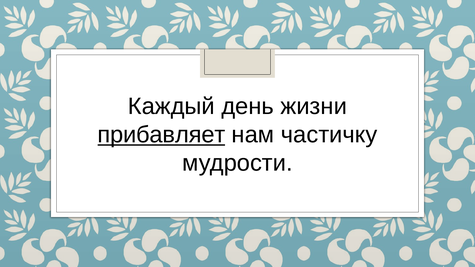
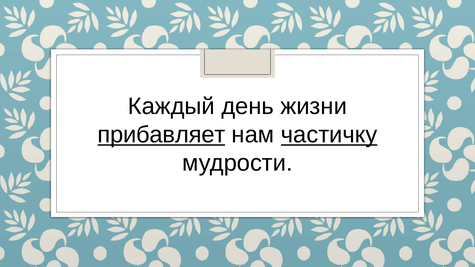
частичку underline: none -> present (329, 135)
